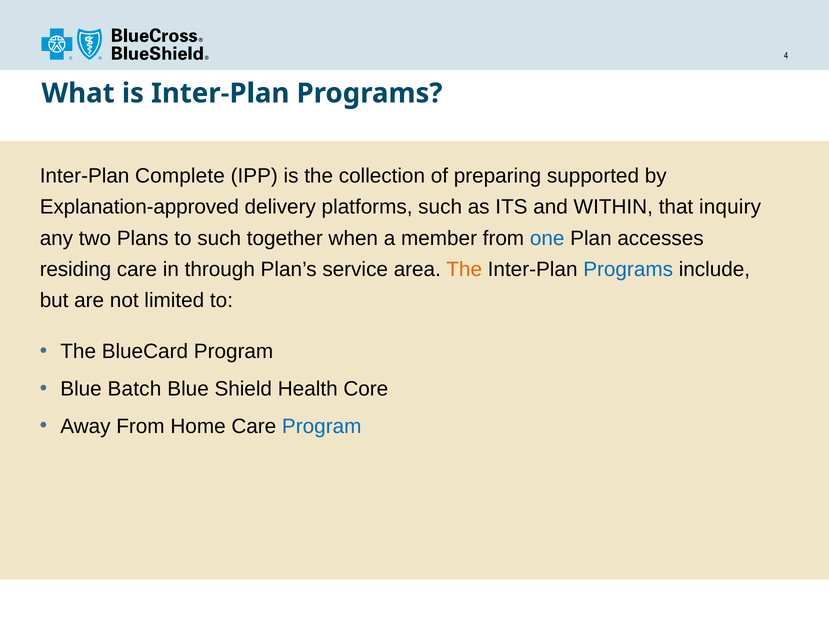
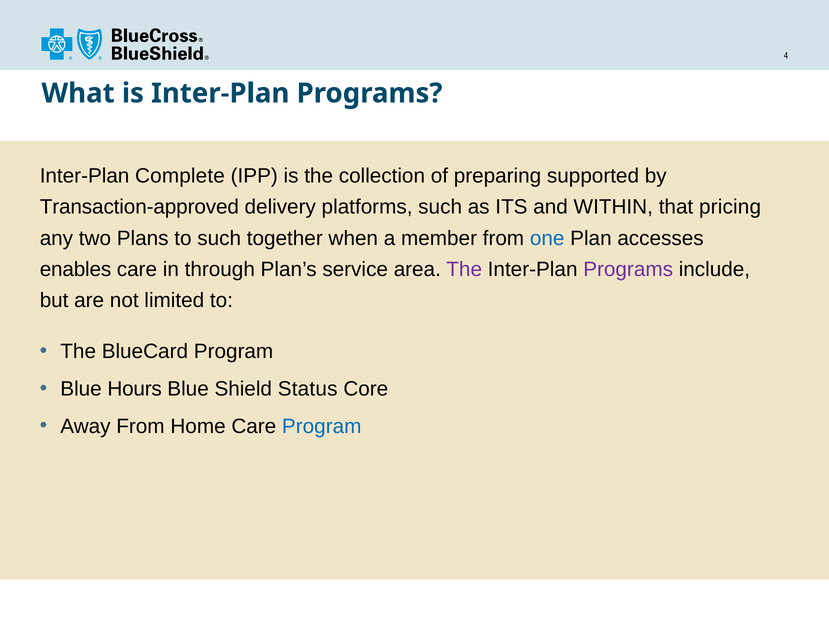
Explanation-approved: Explanation-approved -> Transaction-approved (139, 207)
inquiry: inquiry -> pricing (730, 207)
residing: residing -> enables (76, 269)
The colour: orange -> purple (464, 269)
Programs colour: blue -> purple (628, 269)
Batch: Batch -> Hours (135, 389)
Health: Health -> Status (308, 389)
